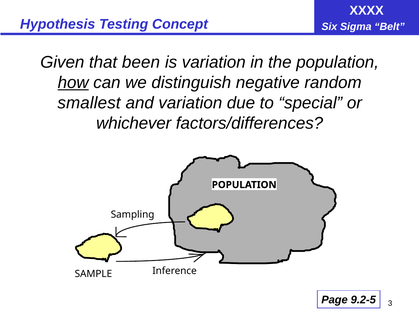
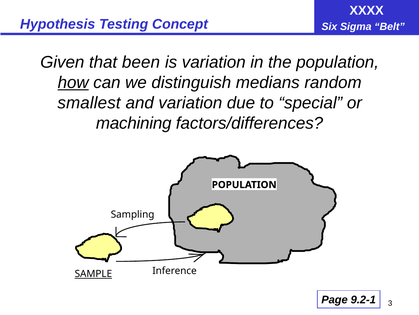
negative: negative -> medians (268, 82)
whichever: whichever -> machining (134, 123)
SAMPLE underline: none -> present (93, 273)
9.2-5: 9.2-5 -> 9.2-1 (363, 299)
